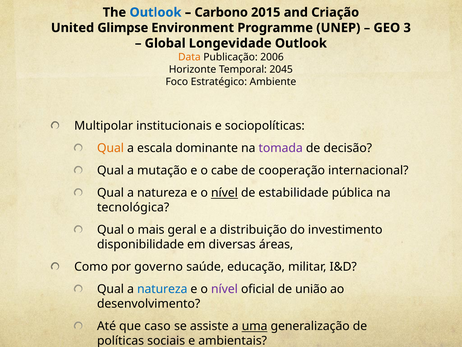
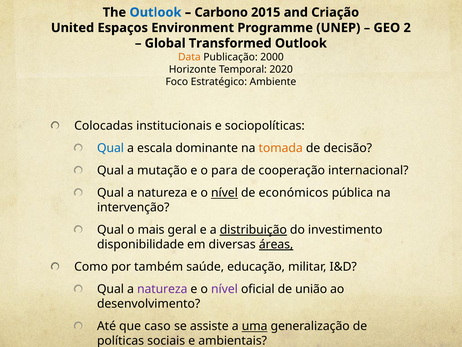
Glimpse: Glimpse -> Espaços (123, 28)
3: 3 -> 2 (407, 28)
Longevidade: Longevidade -> Transformed (230, 43)
2006: 2006 -> 2000 (272, 57)
2045: 2045 -> 2020 (281, 69)
Multipolar: Multipolar -> Colocadas (104, 126)
Qual colour: orange -> blue (110, 148)
tomada colour: purple -> orange (281, 148)
cabe: cabe -> para (224, 170)
estabilidade: estabilidade -> económicos (293, 193)
tecnológica: tecnológica -> intervenção (133, 207)
distribuição underline: none -> present (253, 230)
áreas underline: none -> present (276, 244)
governo: governo -> também (159, 267)
natureza colour: blue -> purple (162, 289)
